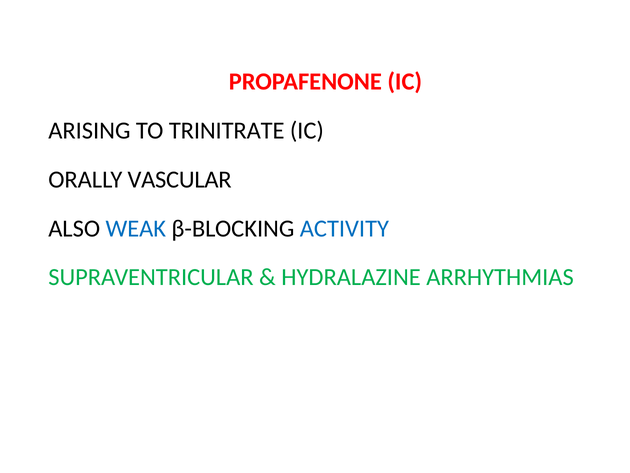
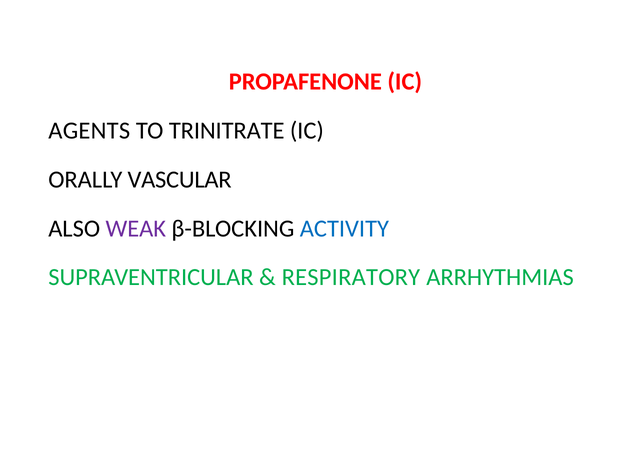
ARISING: ARISING -> AGENTS (89, 130)
WEAK colour: blue -> purple (136, 228)
HYDRALAZINE: HYDRALAZINE -> RESPIRATORY (351, 277)
